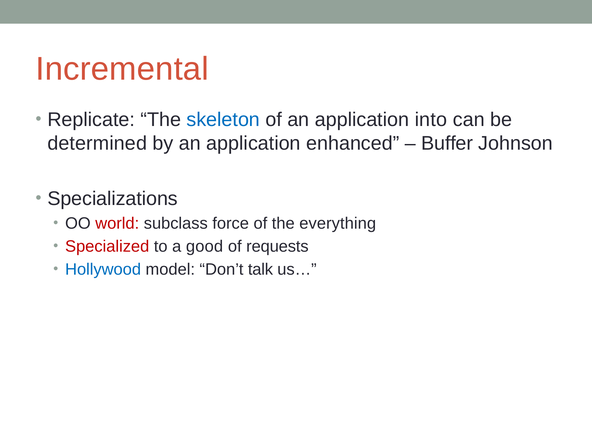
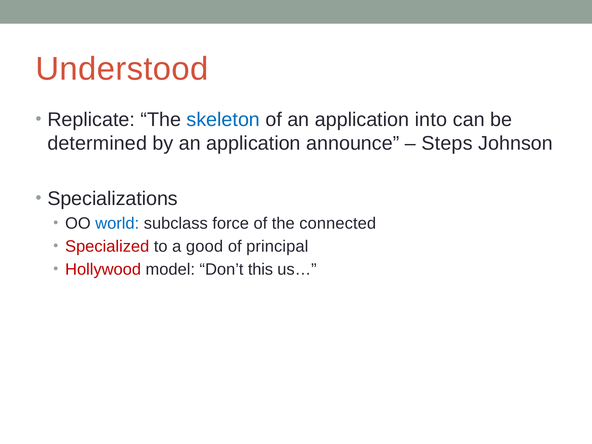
Incremental: Incremental -> Understood (122, 69)
enhanced: enhanced -> announce (353, 143)
Buffer: Buffer -> Steps (447, 143)
world colour: red -> blue (117, 223)
everything: everything -> connected (338, 223)
requests: requests -> principal (277, 246)
Hollywood colour: blue -> red (103, 270)
talk: talk -> this (260, 270)
